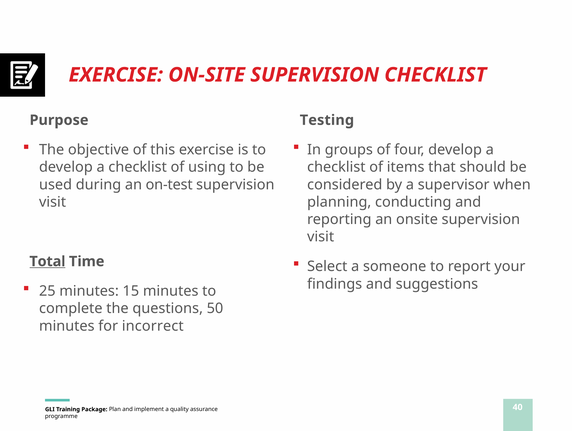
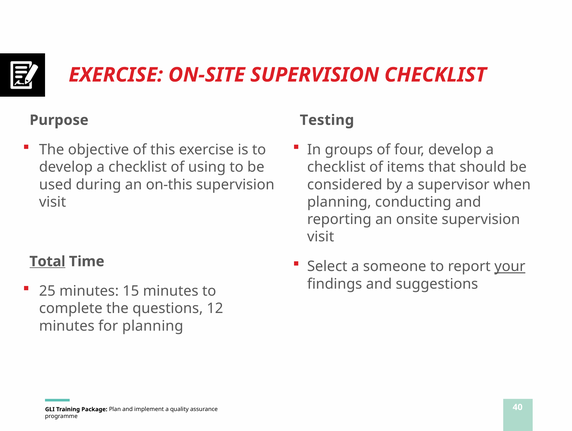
on-test: on-test -> on-this (169, 184)
your underline: none -> present (510, 266)
50: 50 -> 12 (215, 308)
for incorrect: incorrect -> planning (153, 326)
